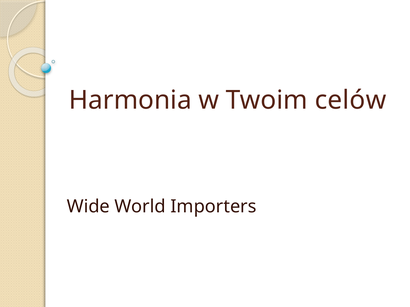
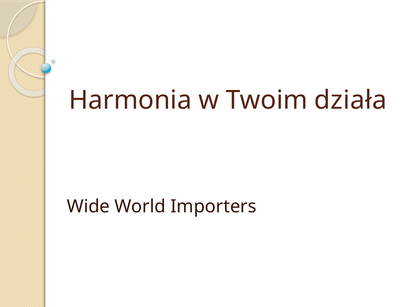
celów: celów -> działa (351, 100)
